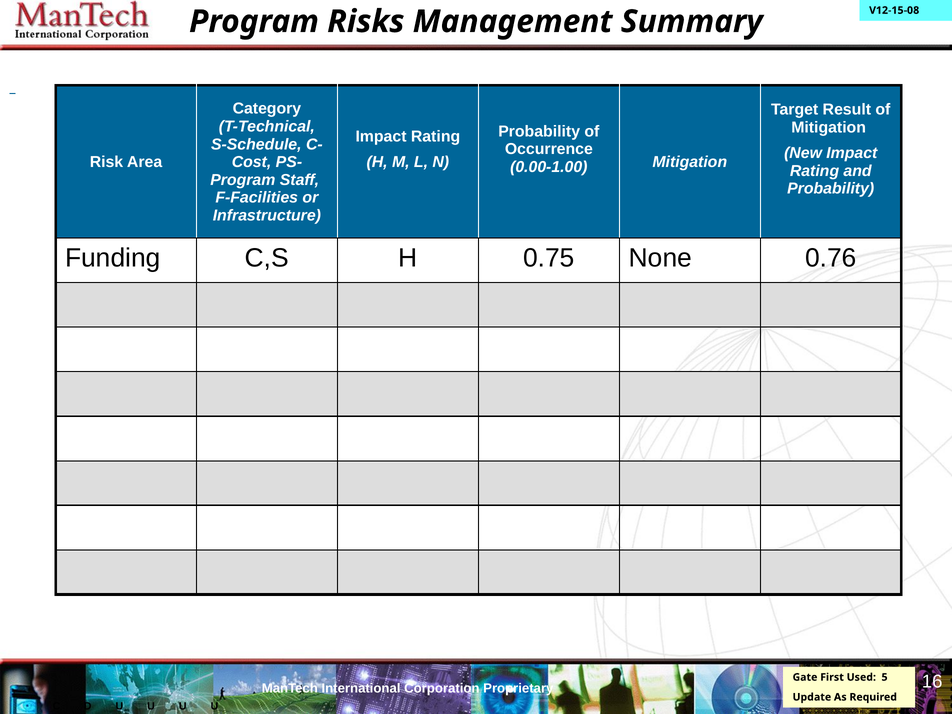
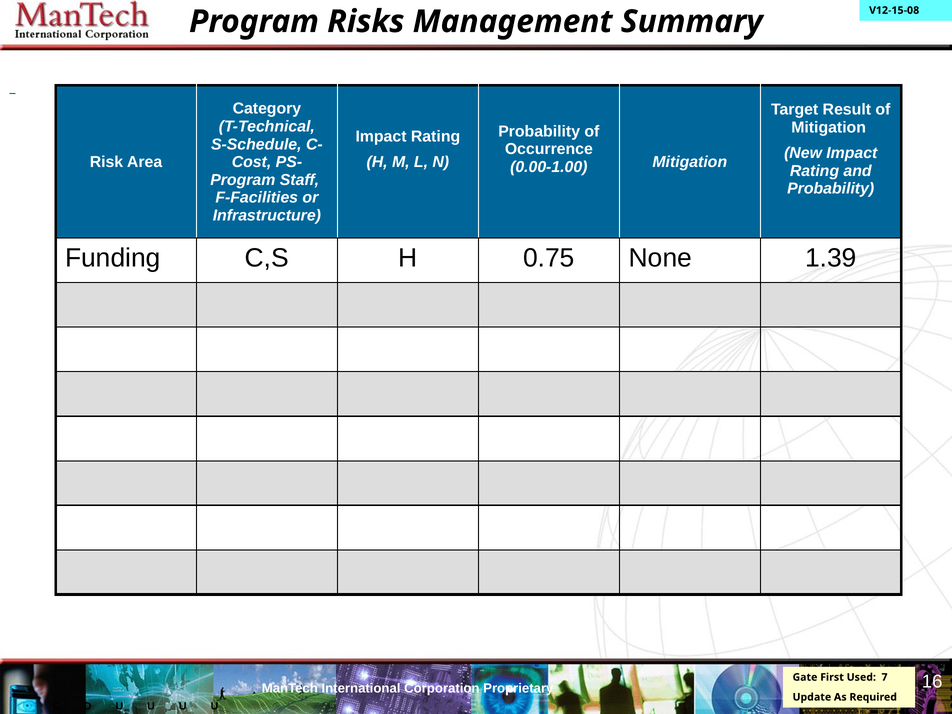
0.76: 0.76 -> 1.39 (831, 258)
5: 5 -> 7 (885, 677)
